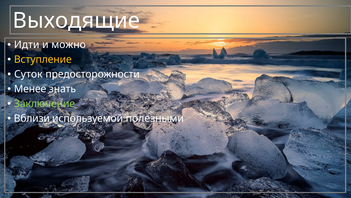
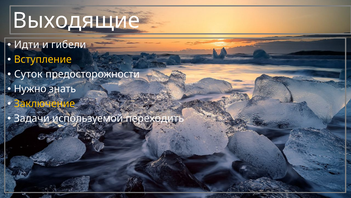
можно: можно -> гибели (69, 45)
Менее: Менее -> Нужно (30, 89)
Заключение colour: light green -> yellow (44, 104)
Вблизи: Вблизи -> Задачи (32, 118)
полезными: полезными -> переходить (155, 118)
